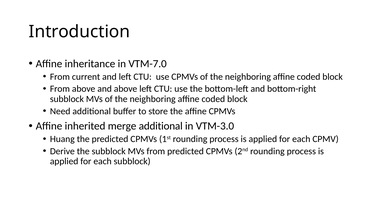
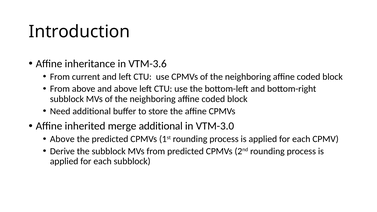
VTM-7.0: VTM-7.0 -> VTM-3.6 (148, 64)
Huang: Huang -> Above (62, 139)
